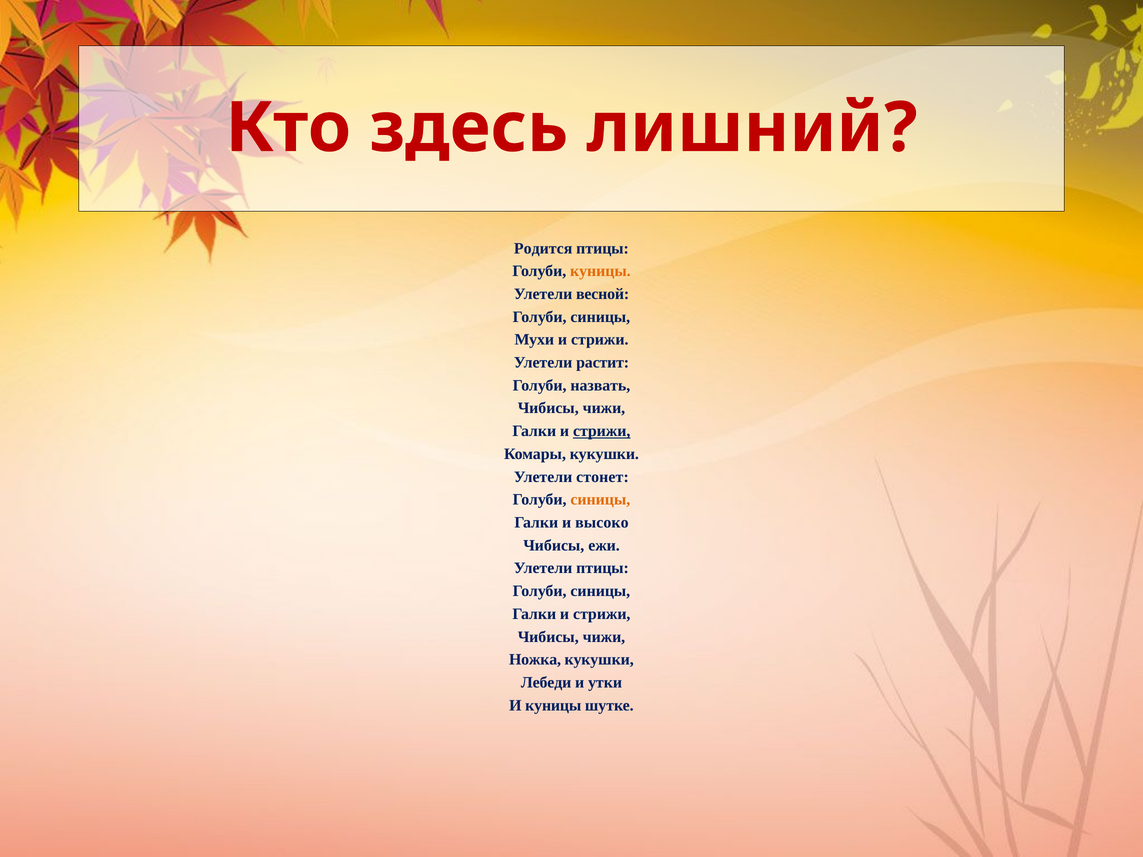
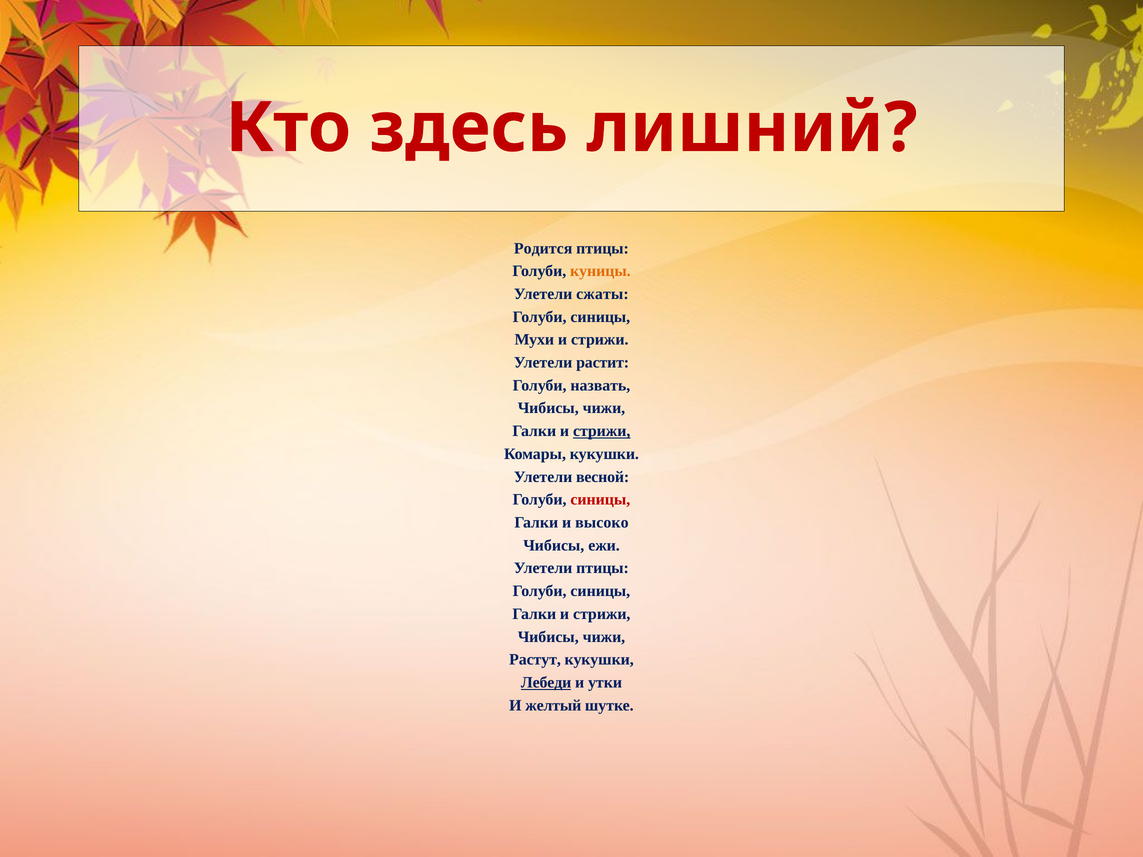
весной: весной -> сжаты (602, 294)
стонет: стонет -> весной (603, 477)
синицы colour: orange -> red (600, 500)
Ножка: Ножка -> Растут (535, 660)
Лебеди underline: none -> present (546, 683)
И куницы: куницы -> желтый (553, 706)
